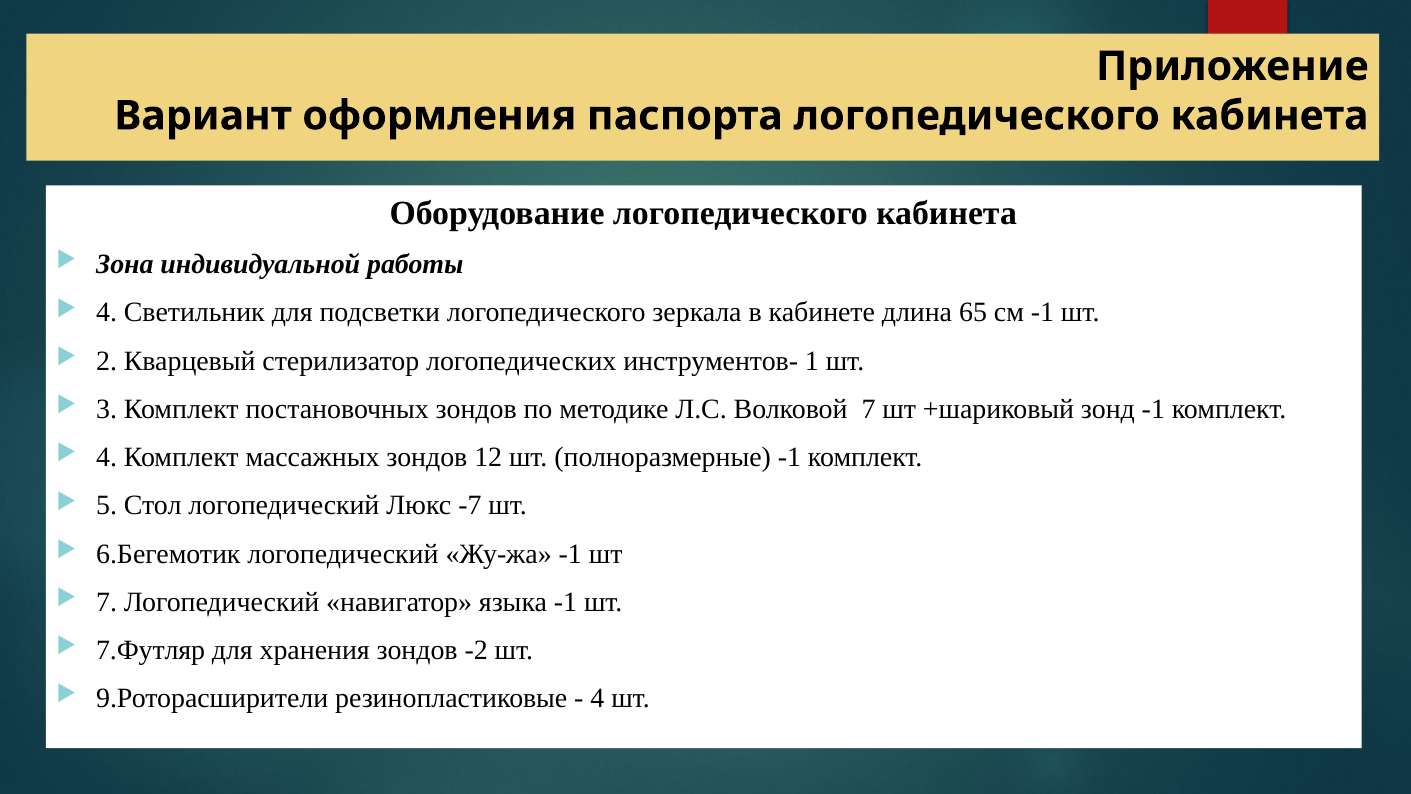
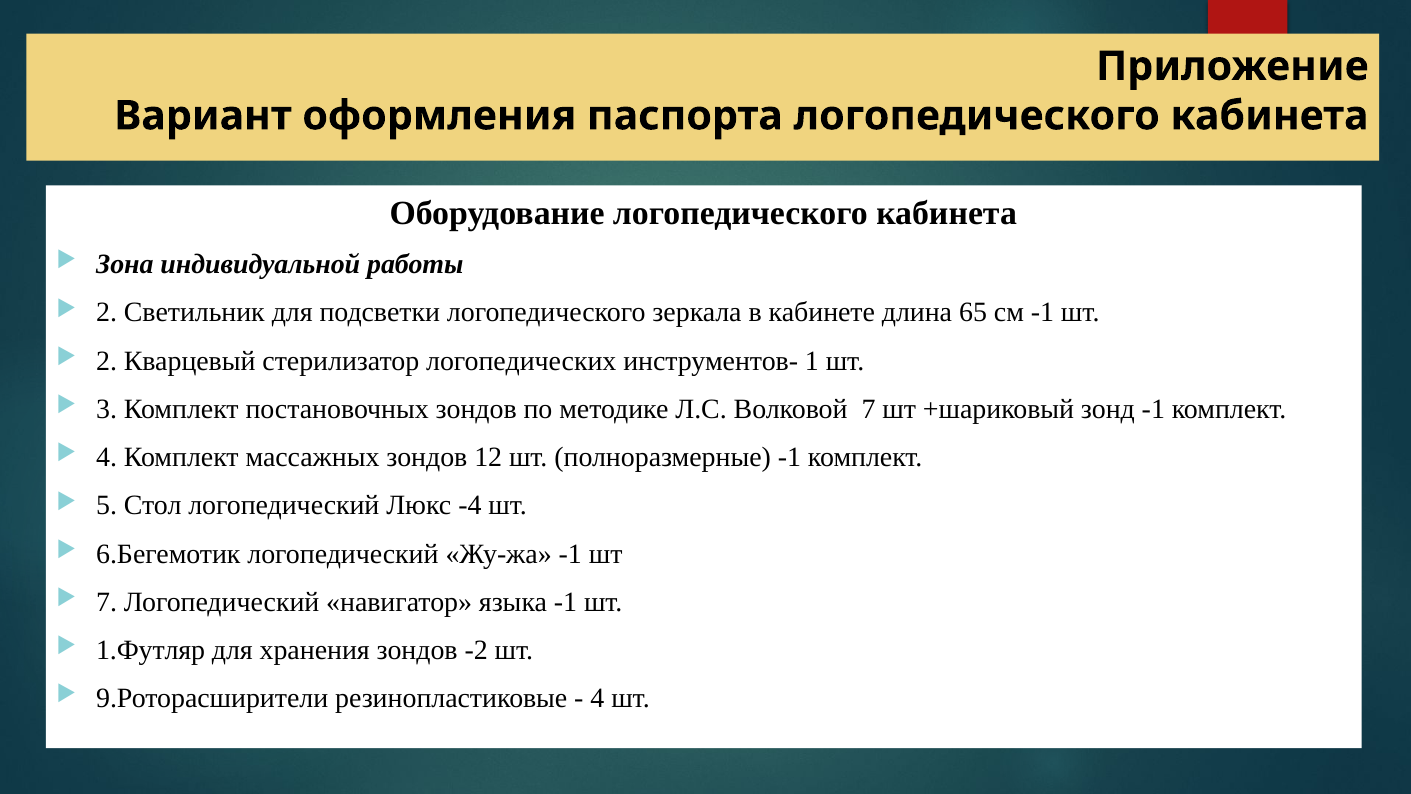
4: 4 -> 2 (107, 313)
-7: -7 -> -4 (470, 505)
7.Футляр: 7.Футляр -> 1.Футляр (151, 650)
